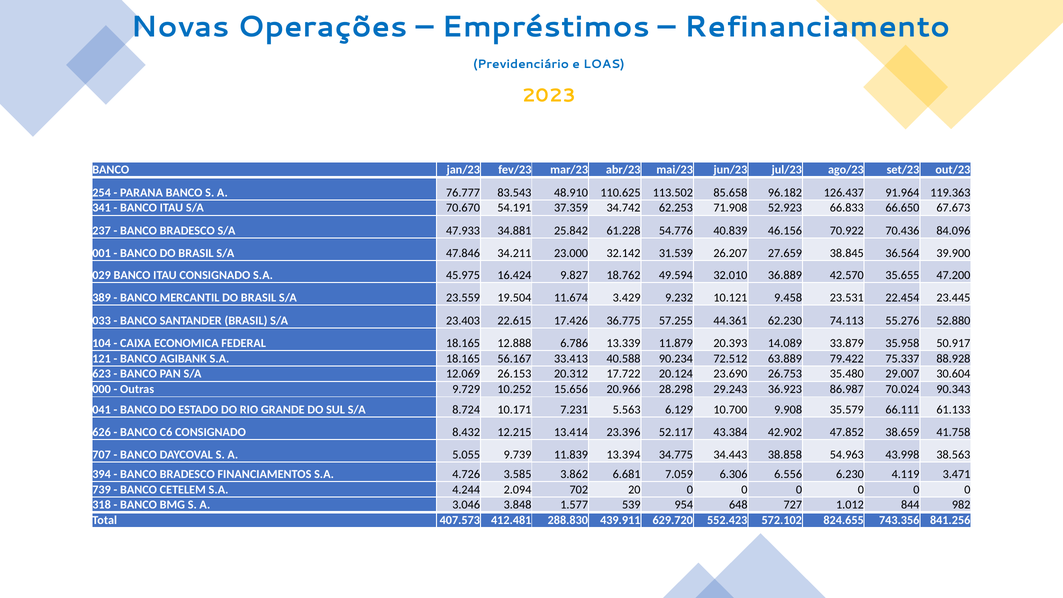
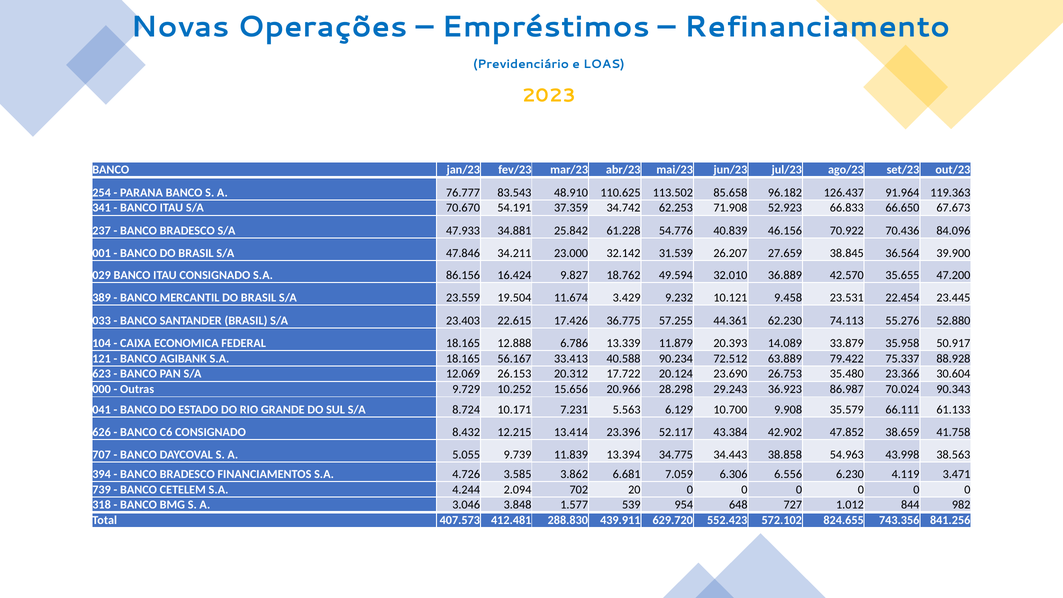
45.975: 45.975 -> 86.156 (463, 275)
29.007: 29.007 -> 23.366 (902, 374)
